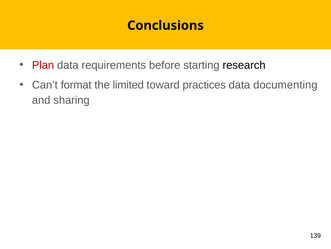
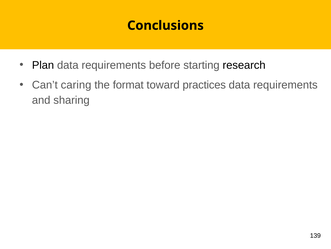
Plan colour: red -> black (43, 65)
format: format -> caring (76, 85)
limited: limited -> format (128, 85)
documenting: documenting -> requirements (285, 85)
